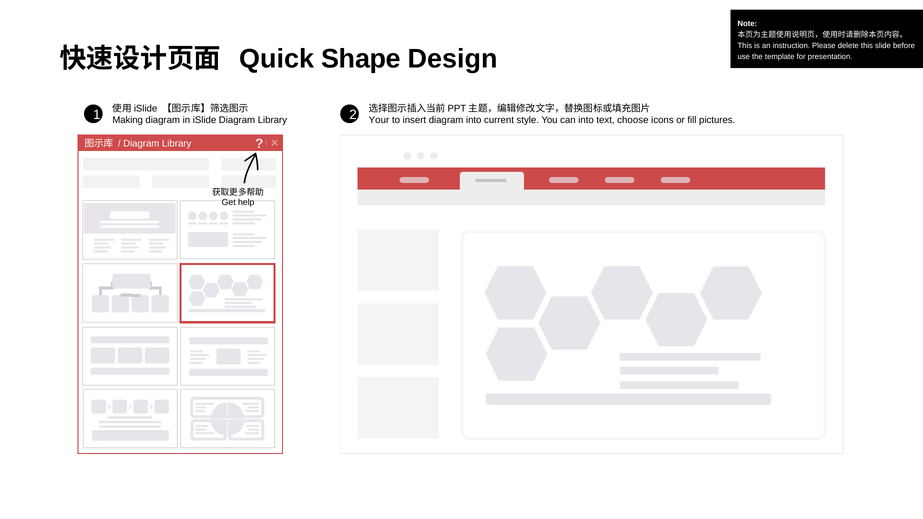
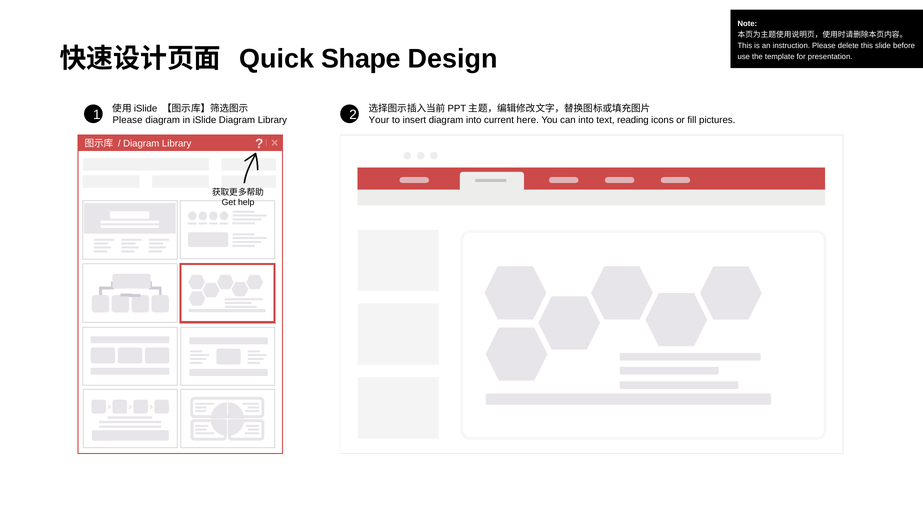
Making: Making -> Please (128, 120)
style: style -> here (528, 120)
choose: choose -> reading (633, 120)
